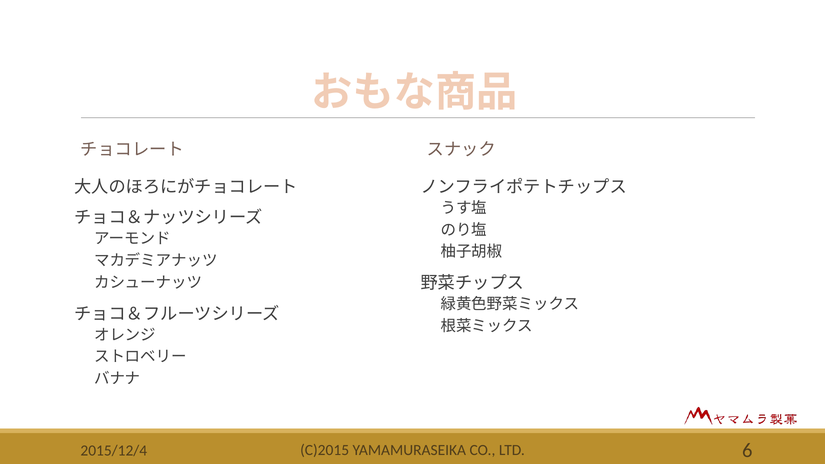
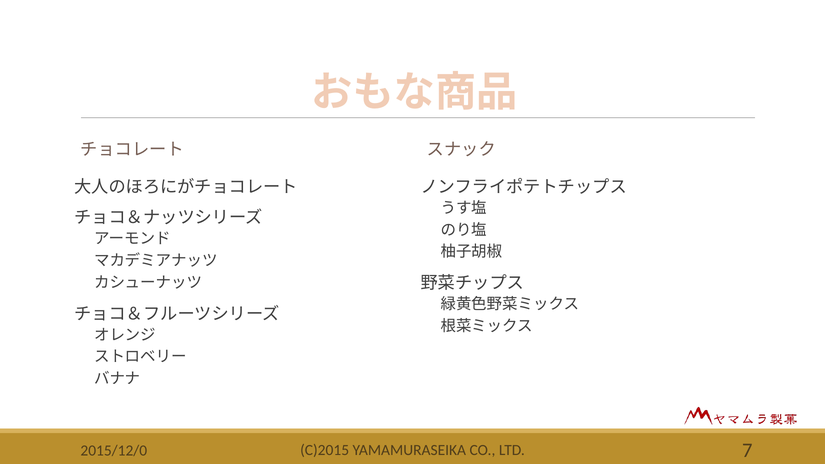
6: 6 -> 7 (747, 451)
2015/12/4: 2015/12/4 -> 2015/12/0 (114, 451)
